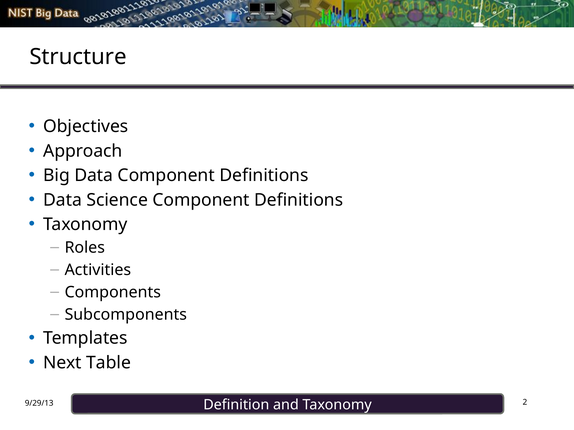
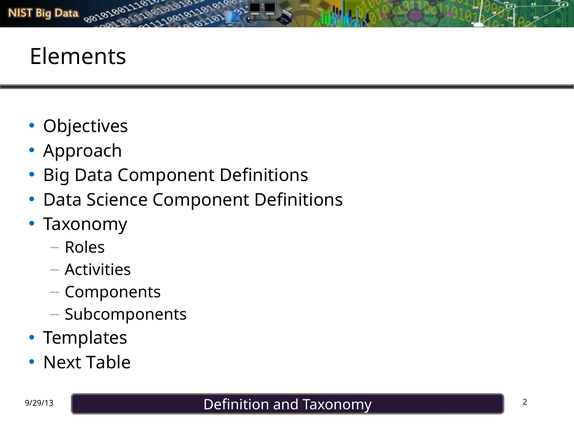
Structure: Structure -> Elements (78, 57)
